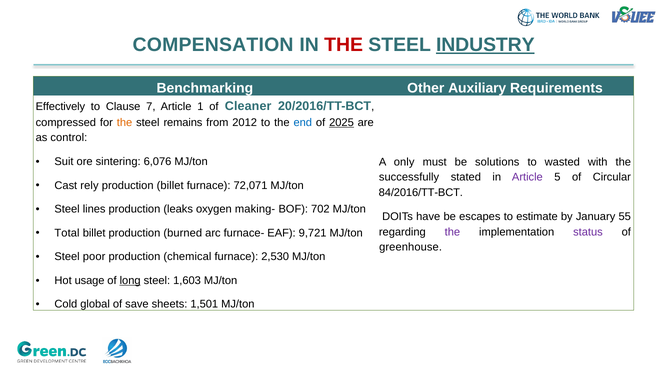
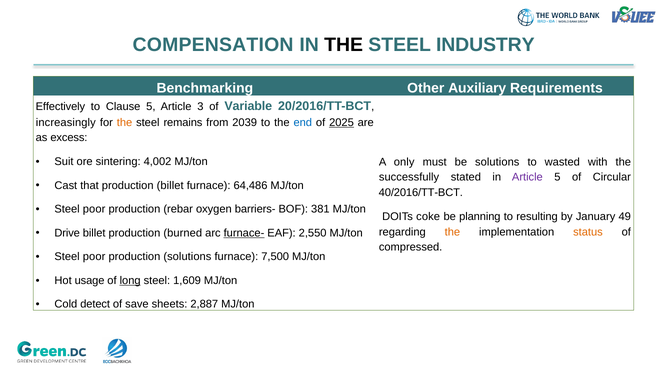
THE colour: red -> black (344, 45)
INDUSTRY underline: present -> none (485, 45)
Clause 7: 7 -> 5 (151, 107)
1: 1 -> 3 (200, 107)
Cleaner: Cleaner -> Variable (248, 106)
compressed: compressed -> increasingly (66, 122)
2012: 2012 -> 2039 (245, 122)
control: control -> excess (69, 138)
6,076: 6,076 -> 4,002 (158, 162)
rely: rely -> that (90, 185)
72,071: 72,071 -> 64,486 (251, 185)
84/2016/TT-BCT: 84/2016/TT-BCT -> 40/2016/TT-BCT (421, 193)
lines: lines -> poor (94, 209)
leaks: leaks -> rebar (178, 209)
making-: making- -> barriers- (255, 209)
702: 702 -> 381 (320, 209)
have: have -> coke (428, 217)
escapes: escapes -> planning (480, 217)
estimate: estimate -> resulting (537, 217)
55: 55 -> 49 (625, 217)
the colour: purple -> orange (452, 232)
status colour: purple -> orange (588, 232)
Total: Total -> Drive (67, 233)
furnace- underline: none -> present (244, 233)
9,721: 9,721 -> 2,550 (313, 233)
greenhouse: greenhouse -> compressed (411, 247)
production chemical: chemical -> solutions (187, 257)
2,530: 2,530 -> 7,500 (275, 257)
1,603: 1,603 -> 1,609 (187, 281)
global: global -> detect (95, 304)
1,501: 1,501 -> 2,887 (204, 304)
